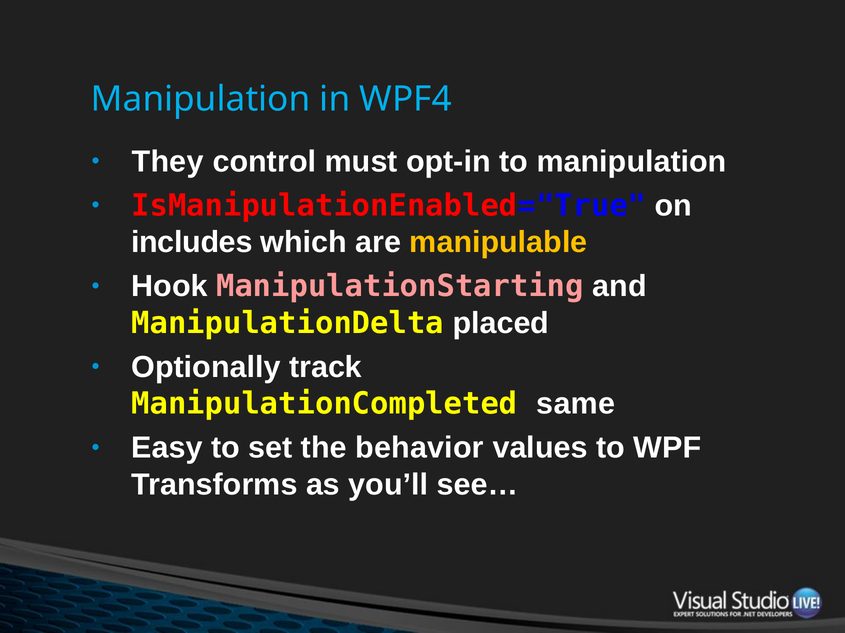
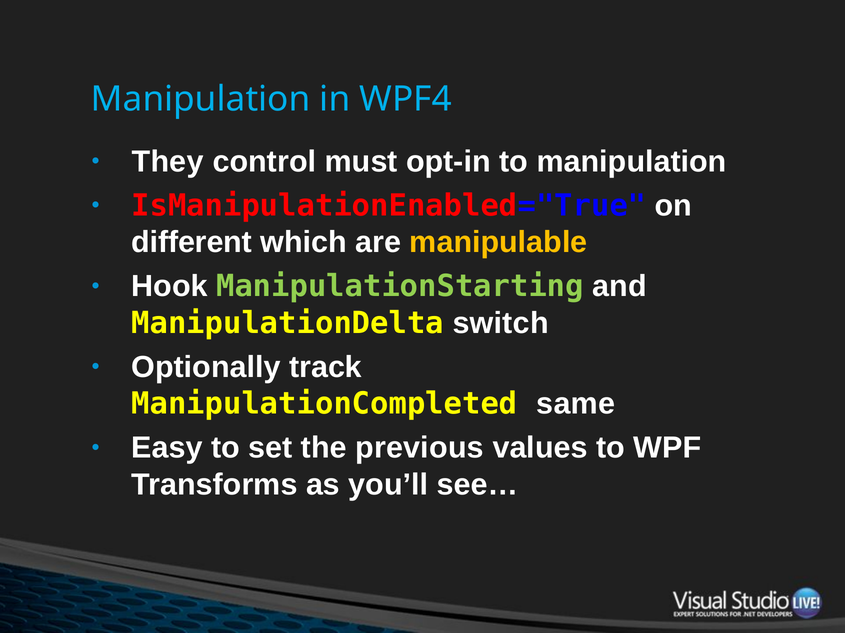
includes: includes -> different (192, 243)
ManipulationStarting colour: pink -> light green (400, 287)
placed: placed -> switch (501, 323)
behavior: behavior -> previous (419, 448)
